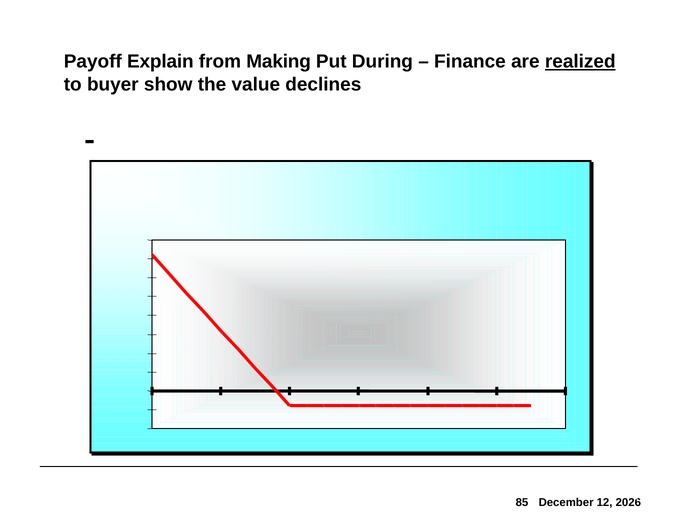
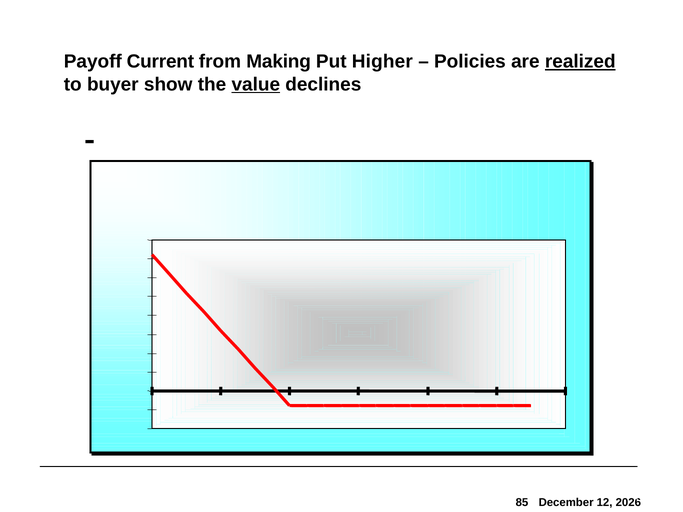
Explain: Explain -> Current (160, 62)
During: During -> Higher (382, 62)
Finance: Finance -> Policies (470, 62)
value underline: none -> present (256, 84)
